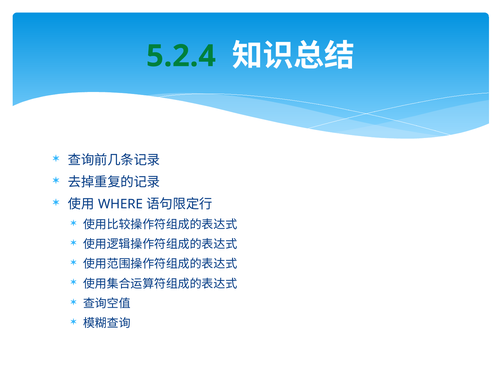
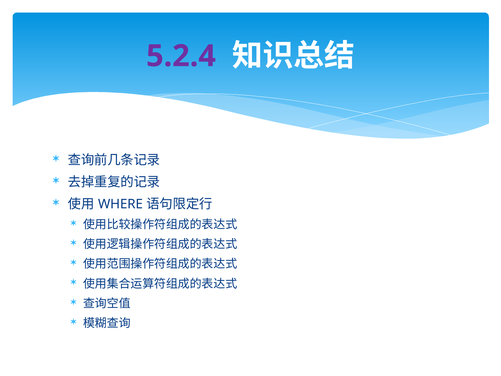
5.2.4 colour: green -> purple (181, 56)
